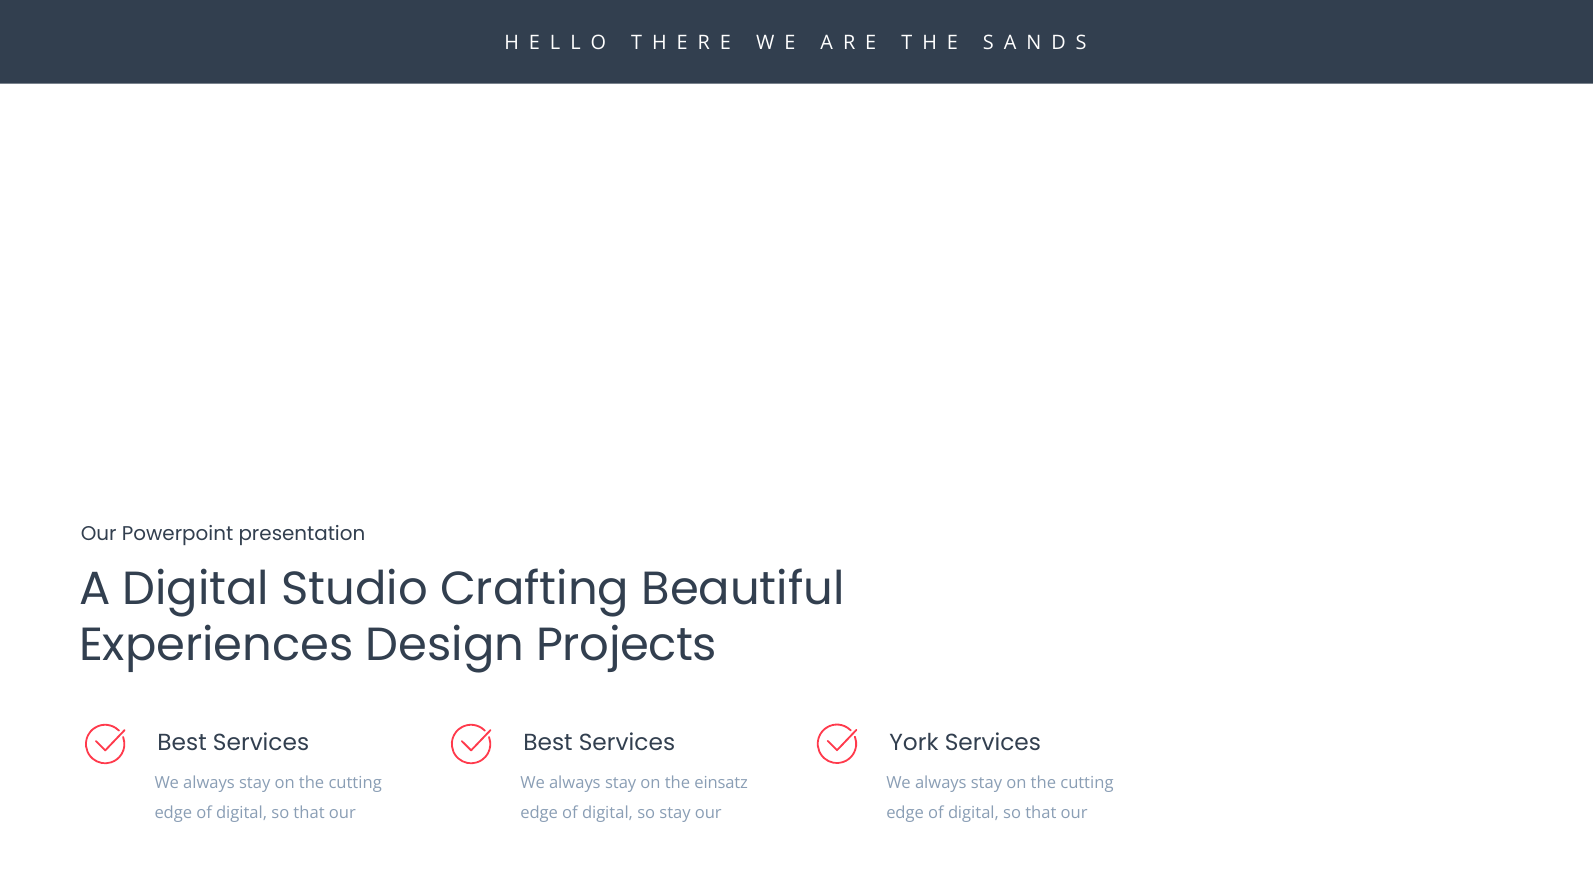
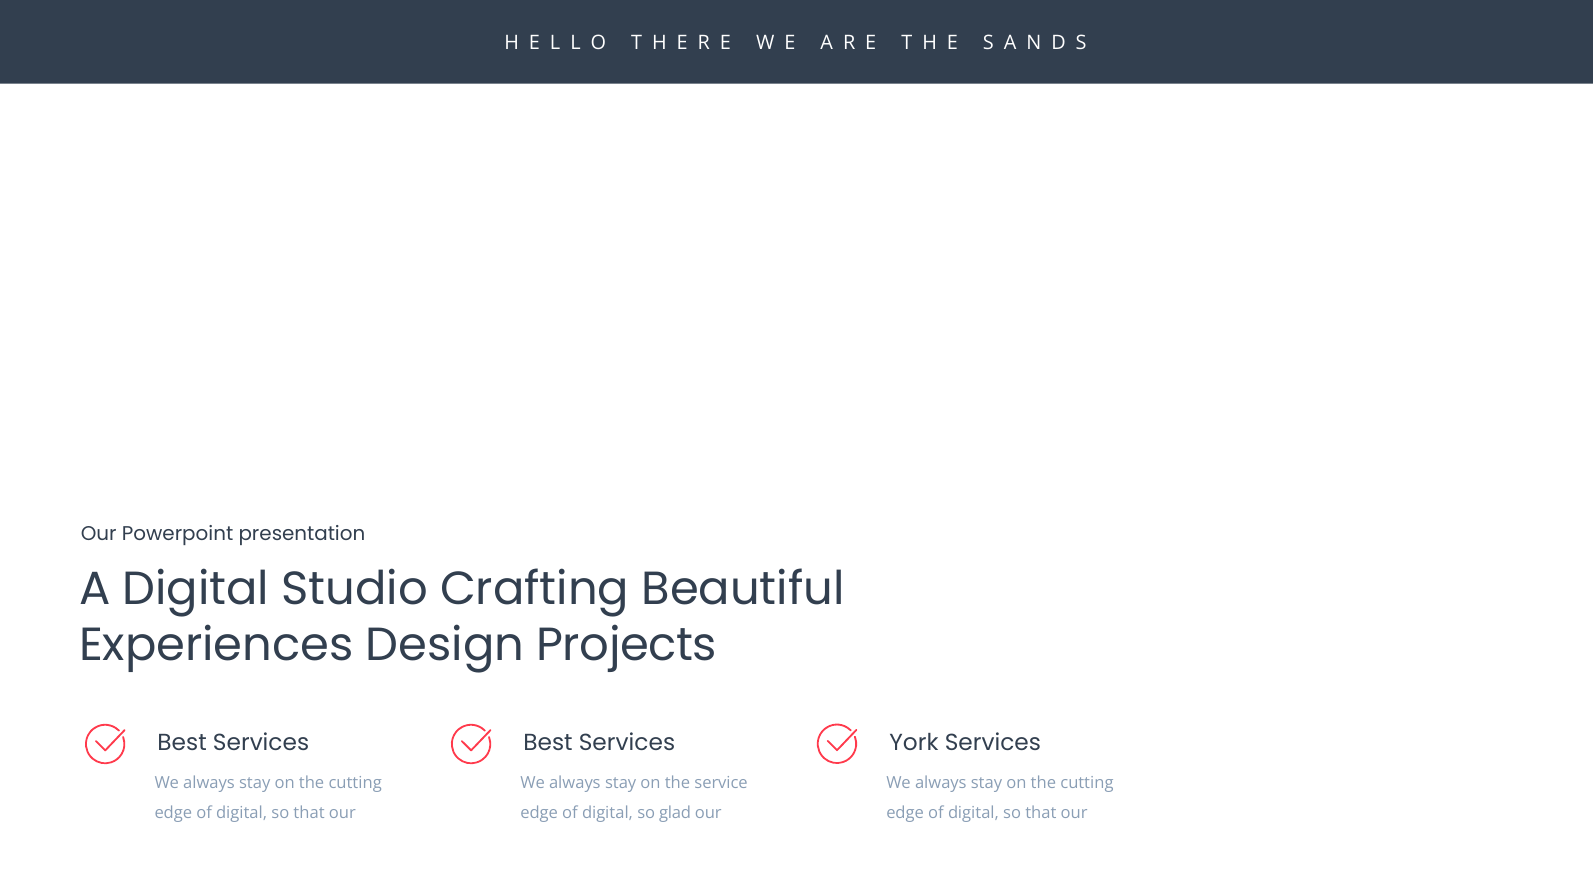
einsatz: einsatz -> service (721, 783)
so stay: stay -> glad (675, 813)
